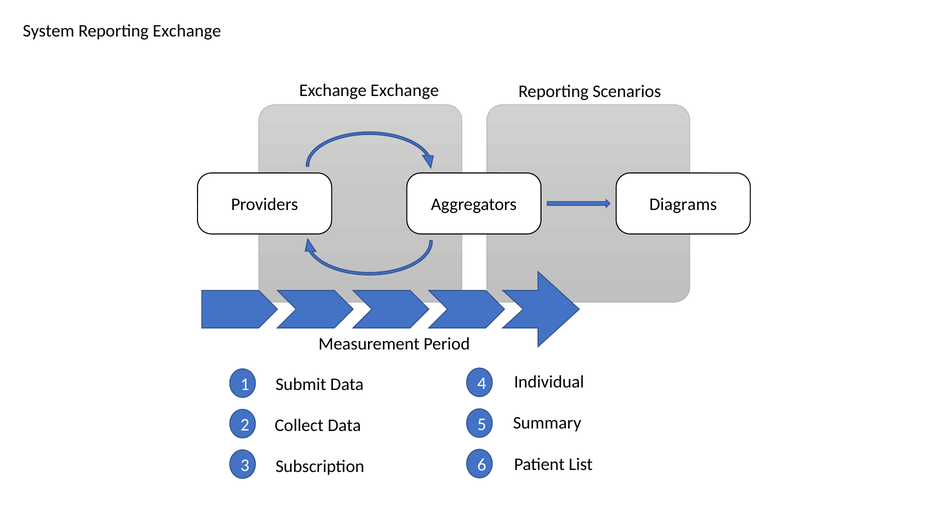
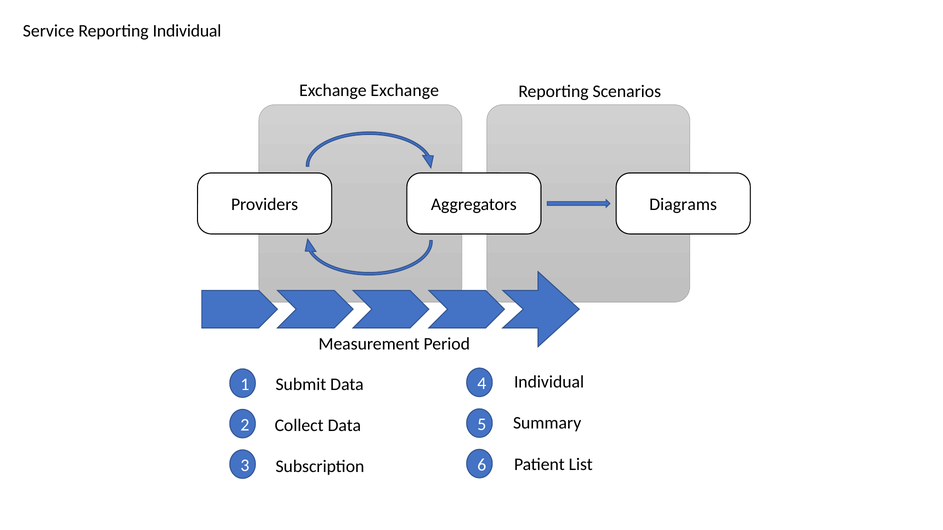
System: System -> Service (49, 31)
Reporting Exchange: Exchange -> Individual (187, 31)
